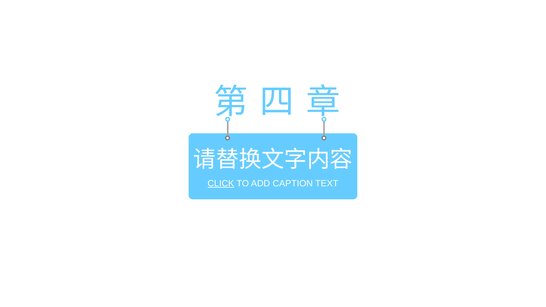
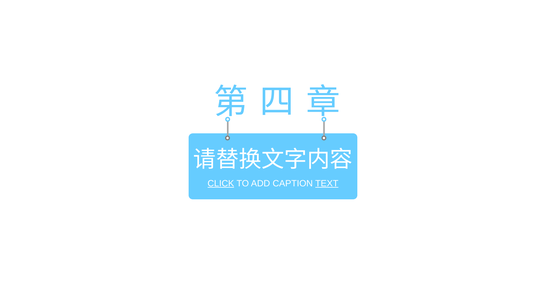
TEXT underline: none -> present (327, 183)
